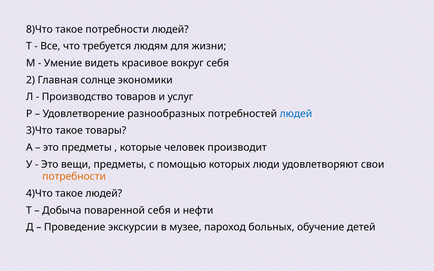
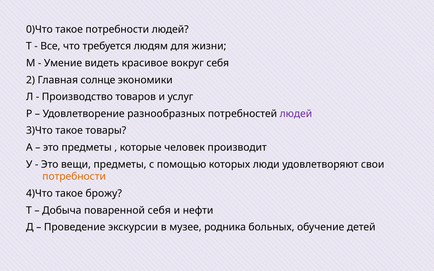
8)Что: 8)Что -> 0)Что (39, 29)
людей colour: blue -> purple (296, 114)
такое людей: людей -> брожу (104, 194)
пароход: пароход -> родника (225, 227)
